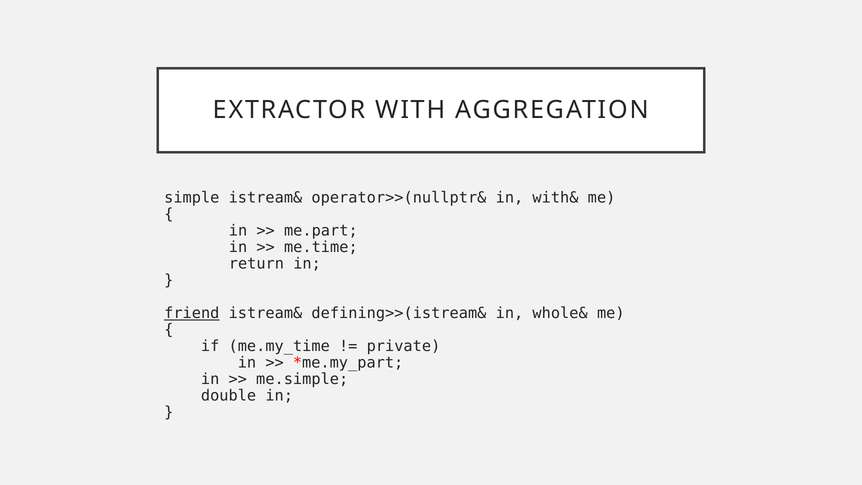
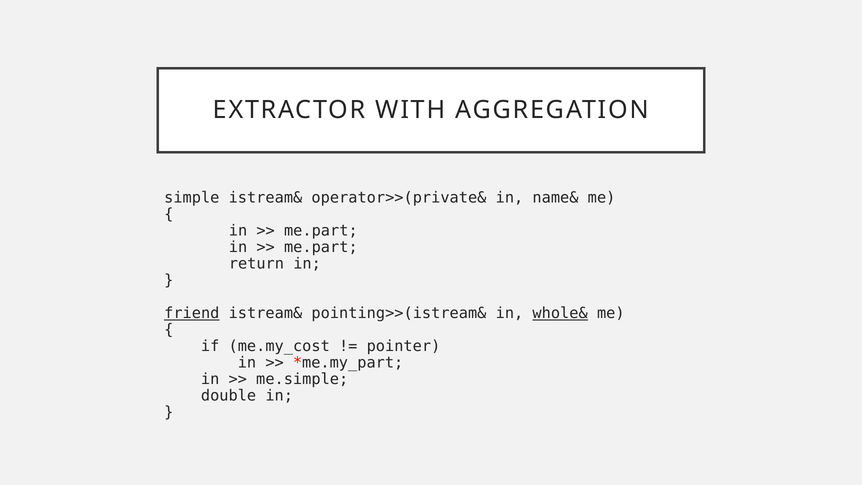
operator>>(nullptr&: operator>>(nullptr& -> operator>>(private& (399, 198)
with&: with& -> name& (555, 198)
me.time: me.time -> me.part (321, 247)
defining>>(istream&: defining>>(istream& -> pointing>>(istream& (399, 313)
whole& underline: none -> present (560, 313)
me.my_time: me.my_time -> me.my_cost (279, 346)
private: private -> pointer (403, 346)
